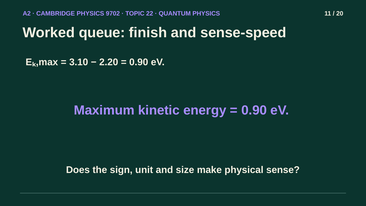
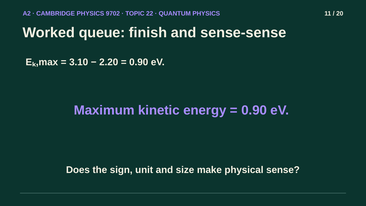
sense-speed: sense-speed -> sense-sense (243, 33)
